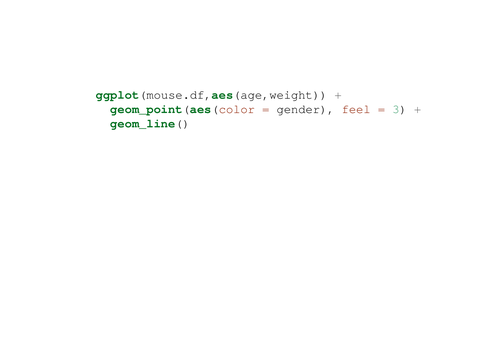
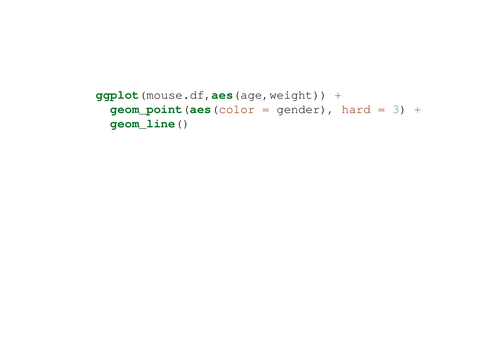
feel: feel -> hard (356, 109)
